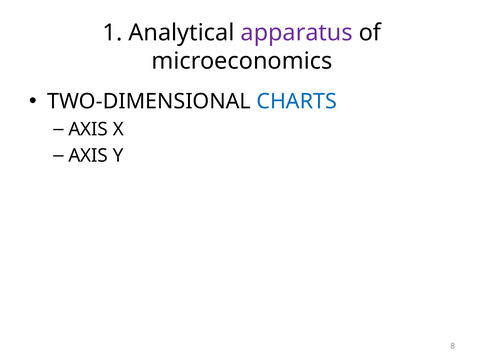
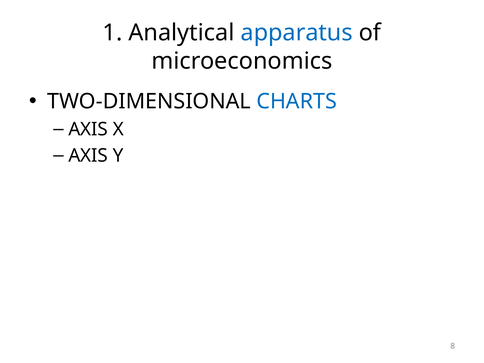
apparatus colour: purple -> blue (297, 33)
